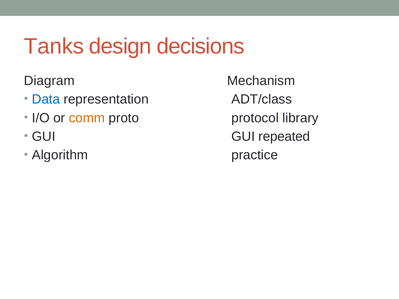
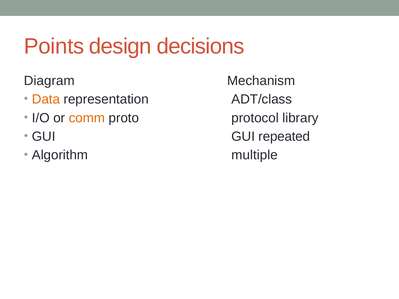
Tanks: Tanks -> Points (54, 46)
Data colour: blue -> orange (46, 99)
practice: practice -> multiple (255, 155)
